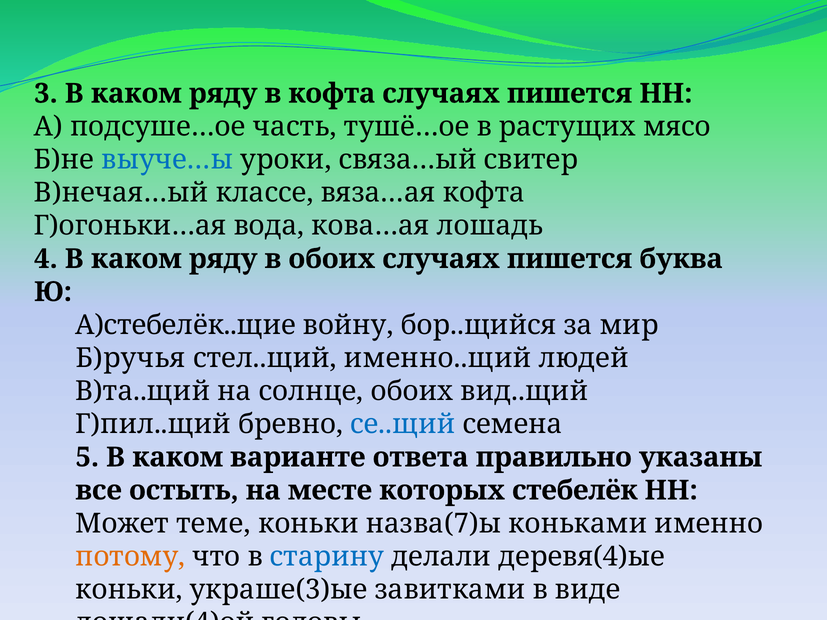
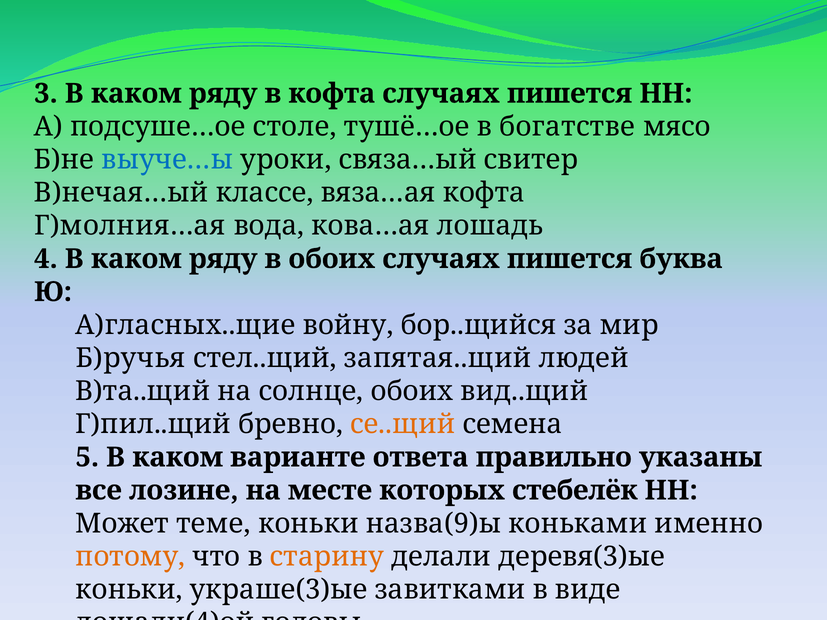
часть: часть -> столе (295, 127)
растущих: растущих -> богатстве (567, 127)
Г)огоньки…ая: Г)огоньки…ая -> Г)молния…ая (130, 226)
А)стебелёк..щие: А)стебелёк..щие -> А)гласных..щие (185, 325)
именно..щий: именно..щий -> запятая..щий (438, 358)
се..щий colour: blue -> orange (403, 424)
остыть: остыть -> лозине (184, 491)
назва(7)ы: назва(7)ы -> назва(9)ы (433, 524)
старину colour: blue -> orange (327, 557)
деревя(4)ые: деревя(4)ые -> деревя(3)ые (582, 557)
